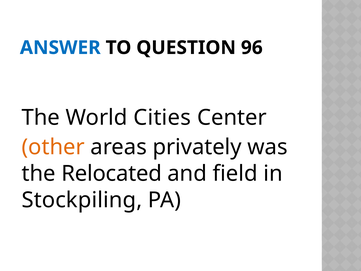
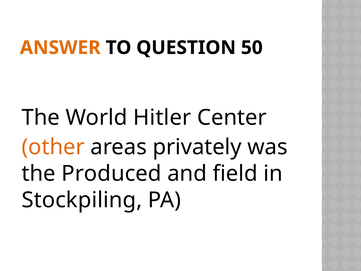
ANSWER colour: blue -> orange (60, 48)
96: 96 -> 50 (252, 48)
Cities: Cities -> Hitler (162, 117)
Relocated: Relocated -> Produced (111, 173)
